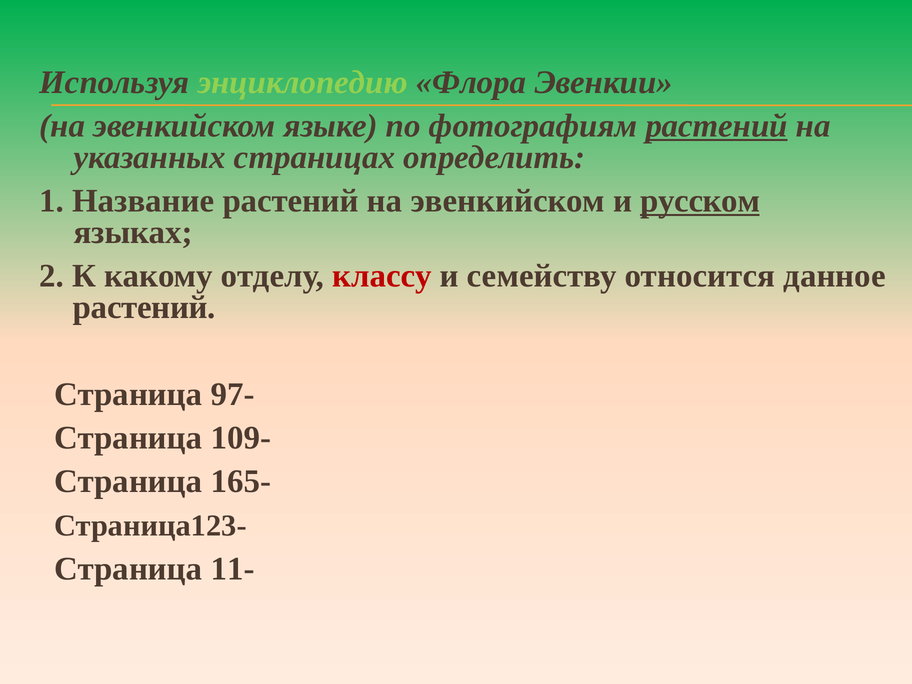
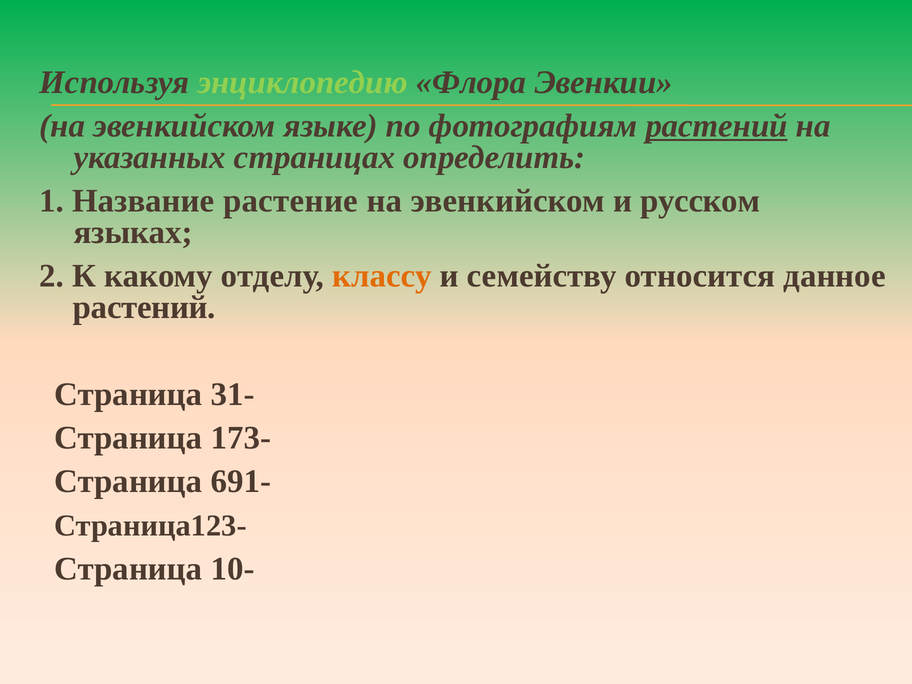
Название растений: растений -> растение (291, 201)
русском underline: present -> none (700, 201)
классу colour: red -> orange (382, 276)
97-: 97- -> 31- (233, 395)
109-: 109- -> 173- (241, 438)
165-: 165- -> 691- (241, 482)
11-: 11- -> 10- (233, 569)
